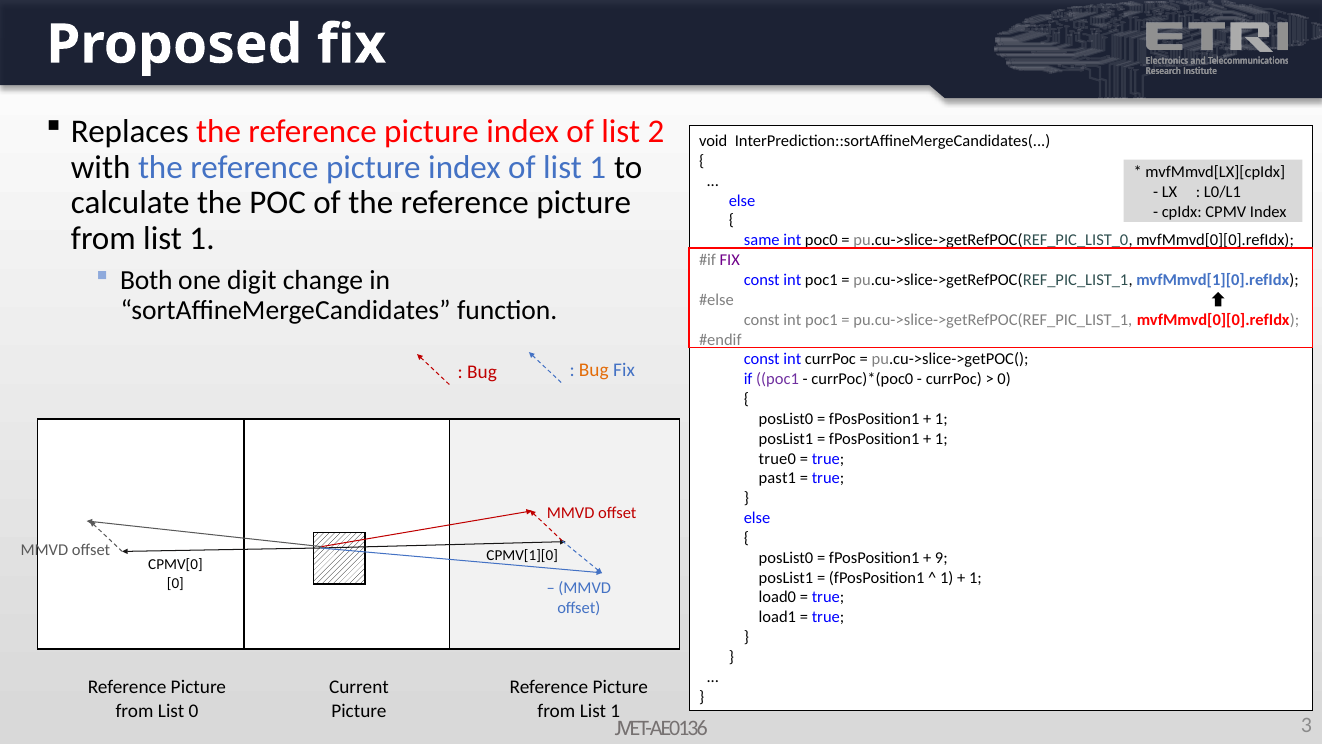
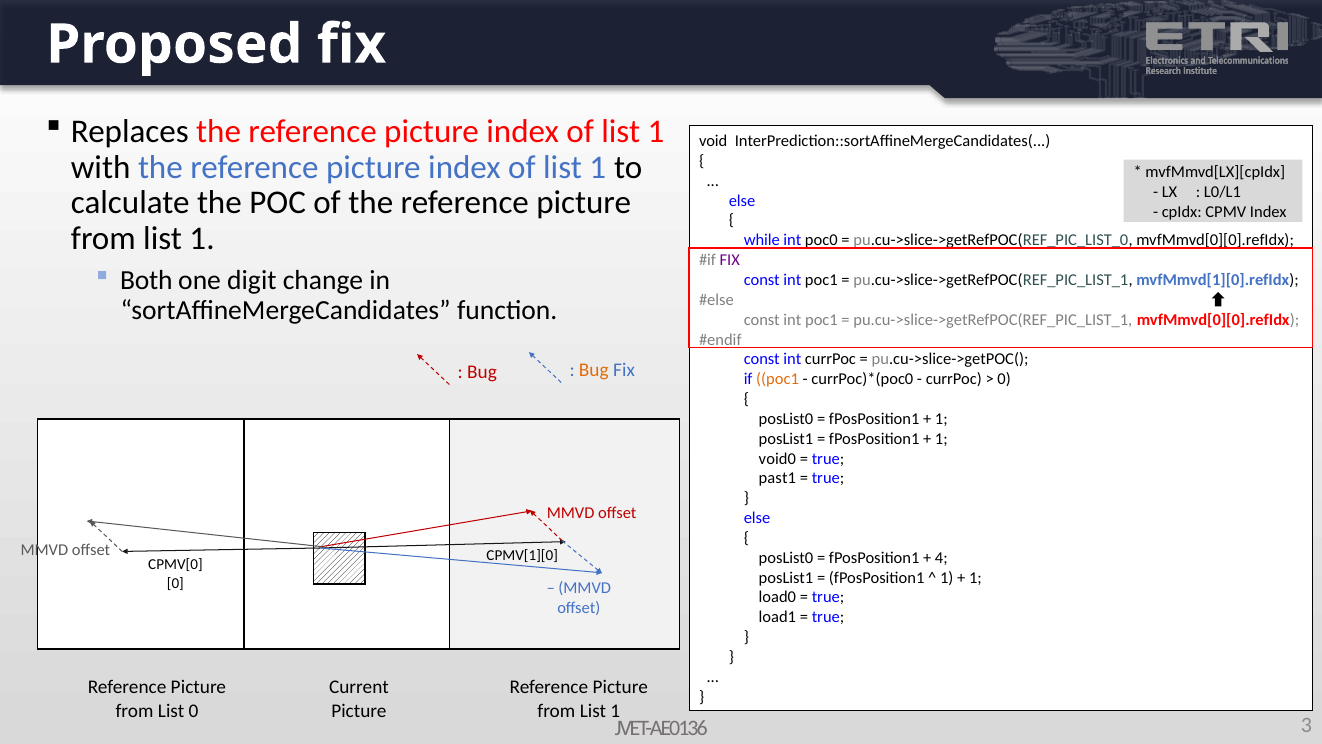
2: 2 -> 1 (656, 131)
same: same -> while (762, 240)
poc1 colour: purple -> orange (778, 379)
true0: true0 -> void0 (777, 458)
9: 9 -> 4 (941, 558)
